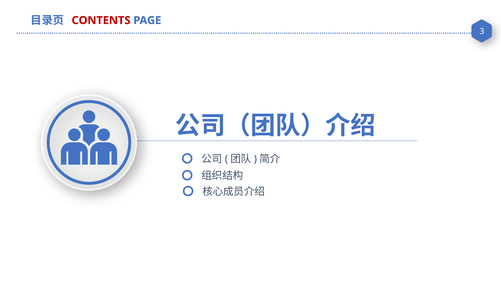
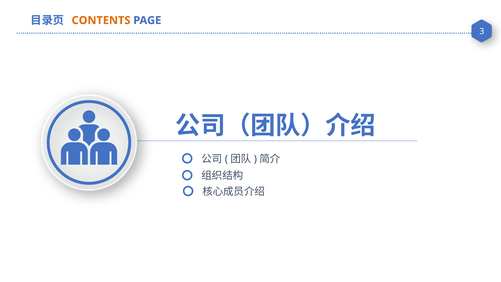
CONTENTS colour: red -> orange (101, 20)
